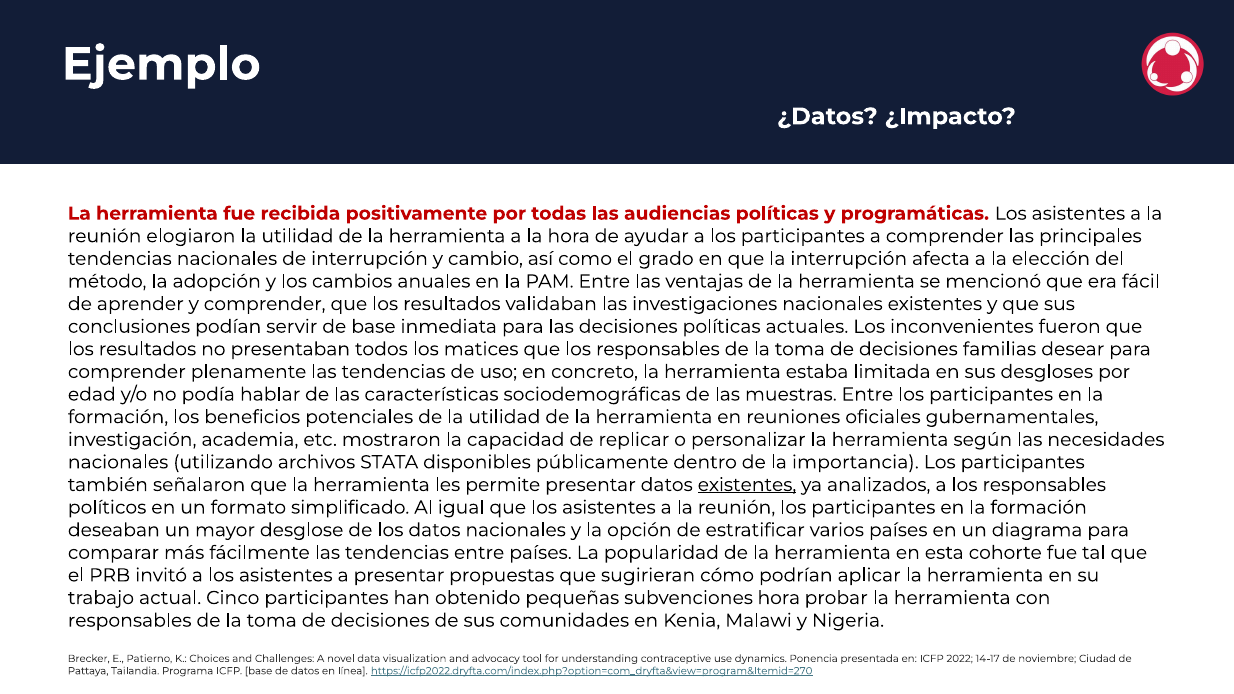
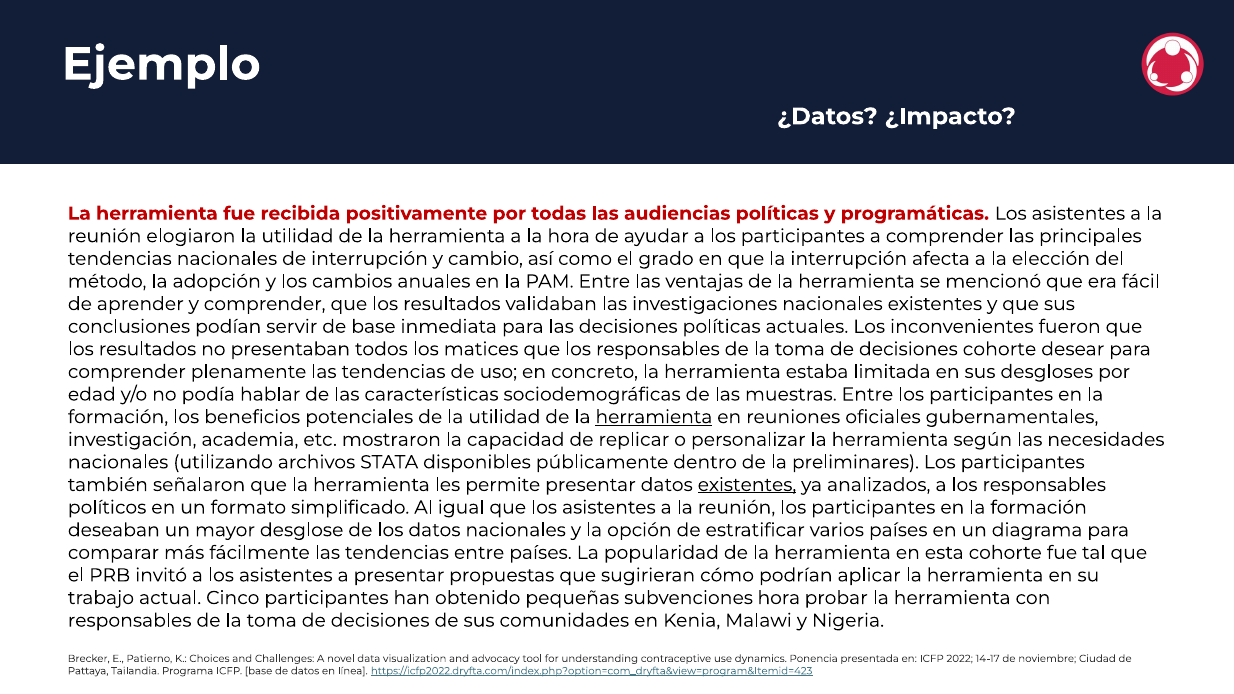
decisiones familias: familias -> cohorte (1000, 349)
herramienta underline: none -> present (654, 417)
importancia: importancia -> preliminares (855, 462)
https://icfp2022.dryfta.com/index.php?option=com_dryfta&view=program&Itemid=270: https://icfp2022.dryfta.com/index.php?option=com_dryfta&view=program&Itemid=270 -> https://icfp2022.dryfta.com/index.php?option=com_dryfta&view=program&Itemid=423 (592, 671)
